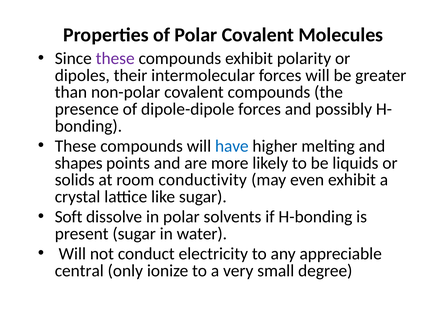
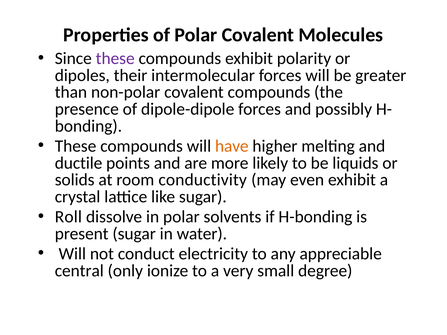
have colour: blue -> orange (232, 146)
shapes: shapes -> ductile (79, 163)
Soft: Soft -> Roll (68, 217)
